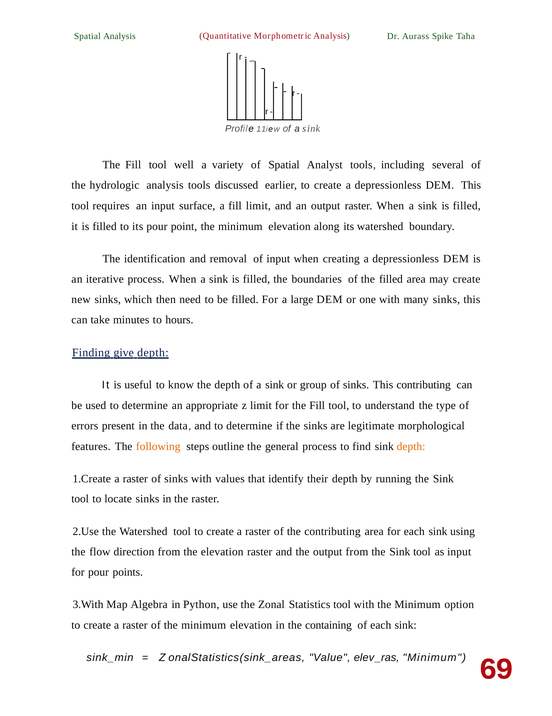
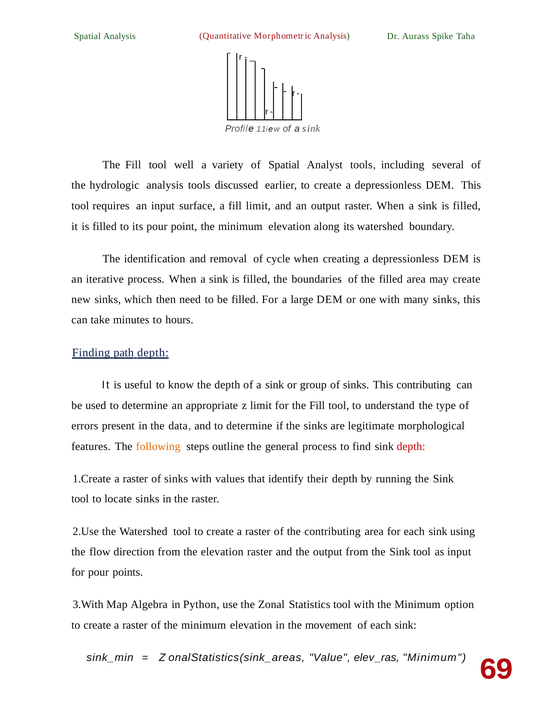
of input: input -> cycle (278, 259)
give: give -> path (124, 352)
depth colour: orange -> red (411, 446)
containing: containing -> movement (328, 625)
